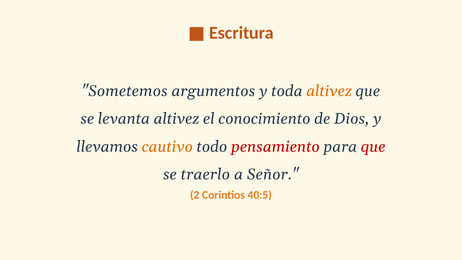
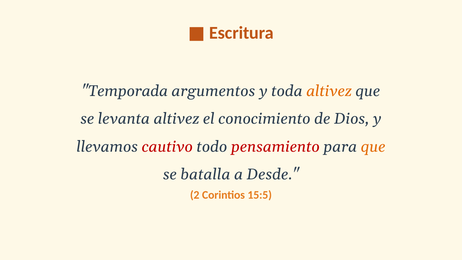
Sometemos: Sometemos -> Temporada (125, 91)
cautivo colour: orange -> red (167, 147)
que colour: red -> orange (373, 147)
traerlo: traerlo -> batalla (205, 174)
Señor: Señor -> Desde (273, 174)
40:5: 40:5 -> 15:5 (260, 195)
